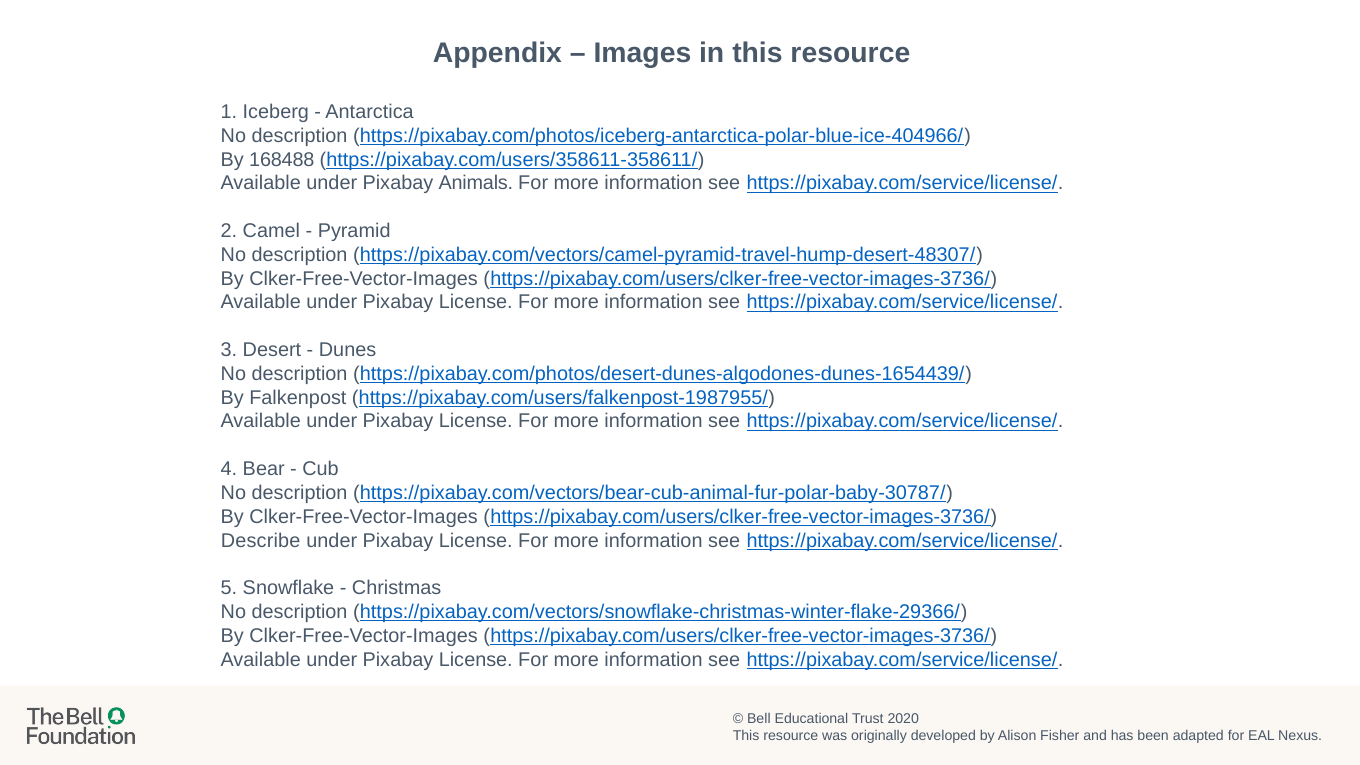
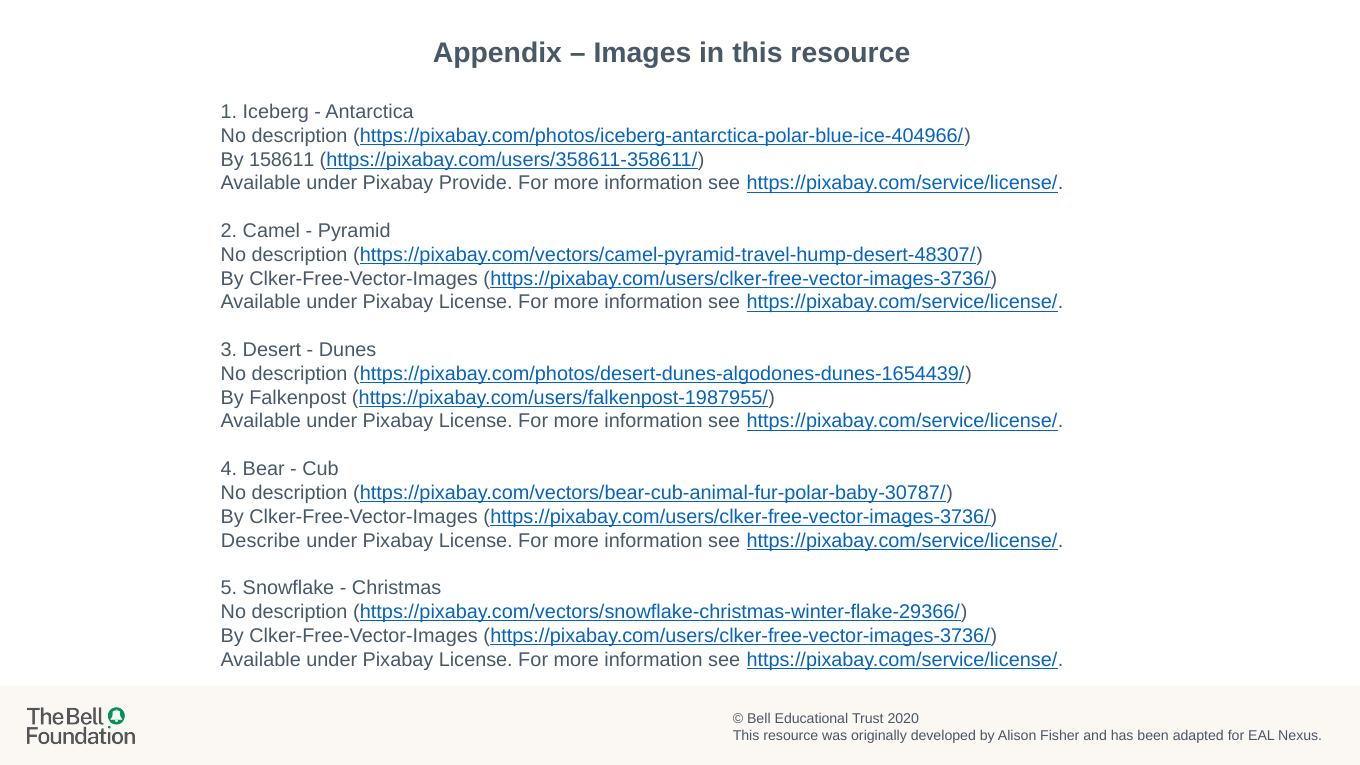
168488: 168488 -> 158611 (282, 160)
Animals: Animals -> Provide (476, 183)
